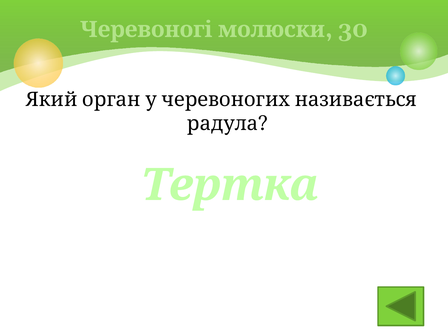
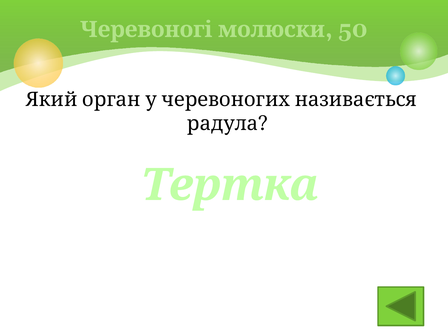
30: 30 -> 50 (353, 30)
